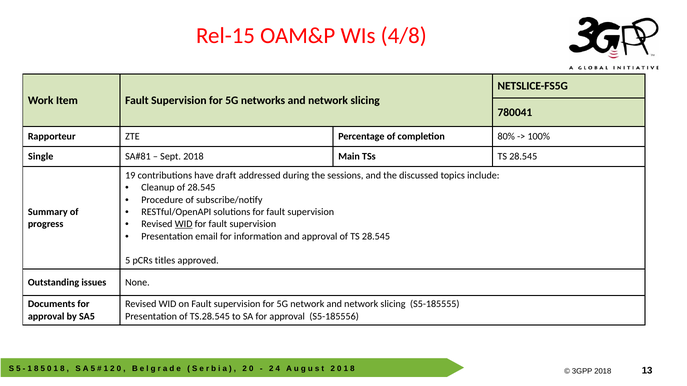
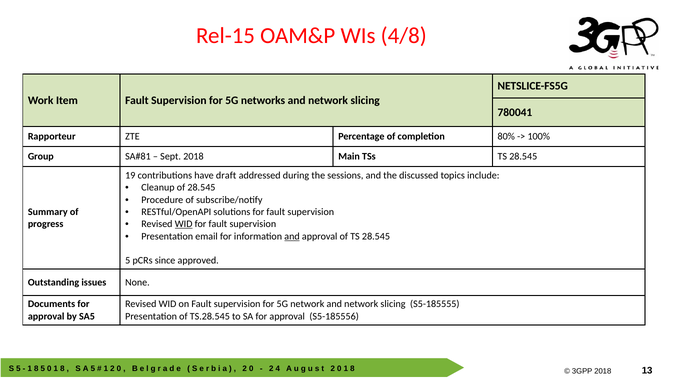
Single: Single -> Group (41, 157)
and underline: none -> present (292, 237)
titles: titles -> since (165, 261)
